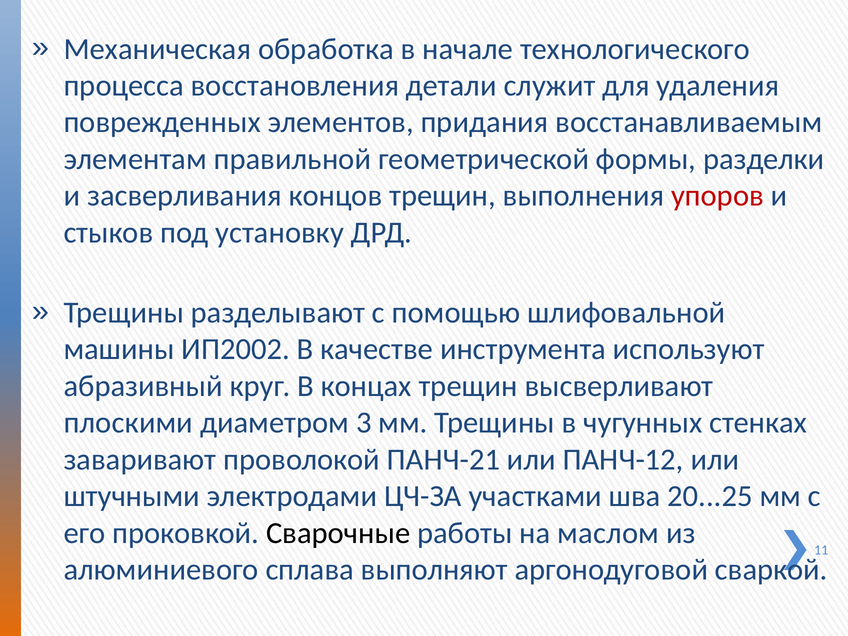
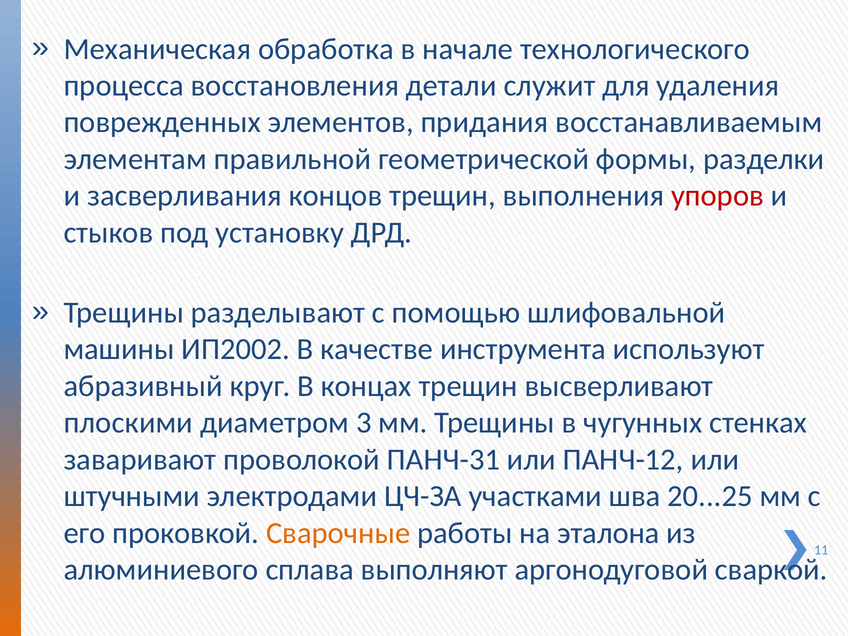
ПАНЧ-21: ПАНЧ-21 -> ПАНЧ-31 (443, 460)
Сварочные colour: black -> orange (338, 533)
маслом: маслом -> эталона (608, 533)
